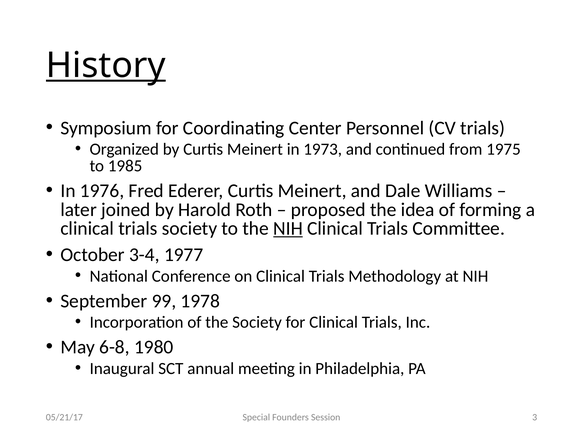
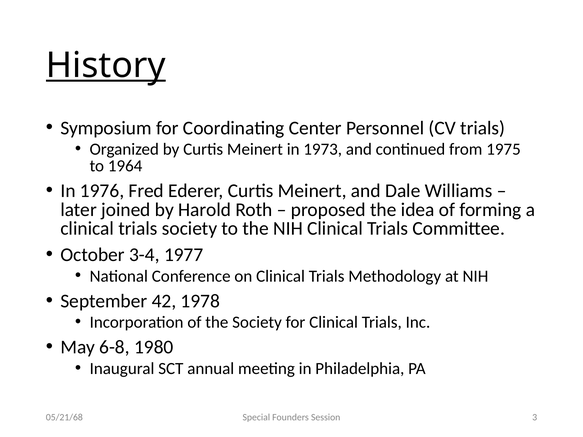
1985: 1985 -> 1964 (125, 166)
NIH underline: present -> none (288, 229)
99: 99 -> 42 (164, 301)
05/21/17: 05/21/17 -> 05/21/68 (64, 418)
